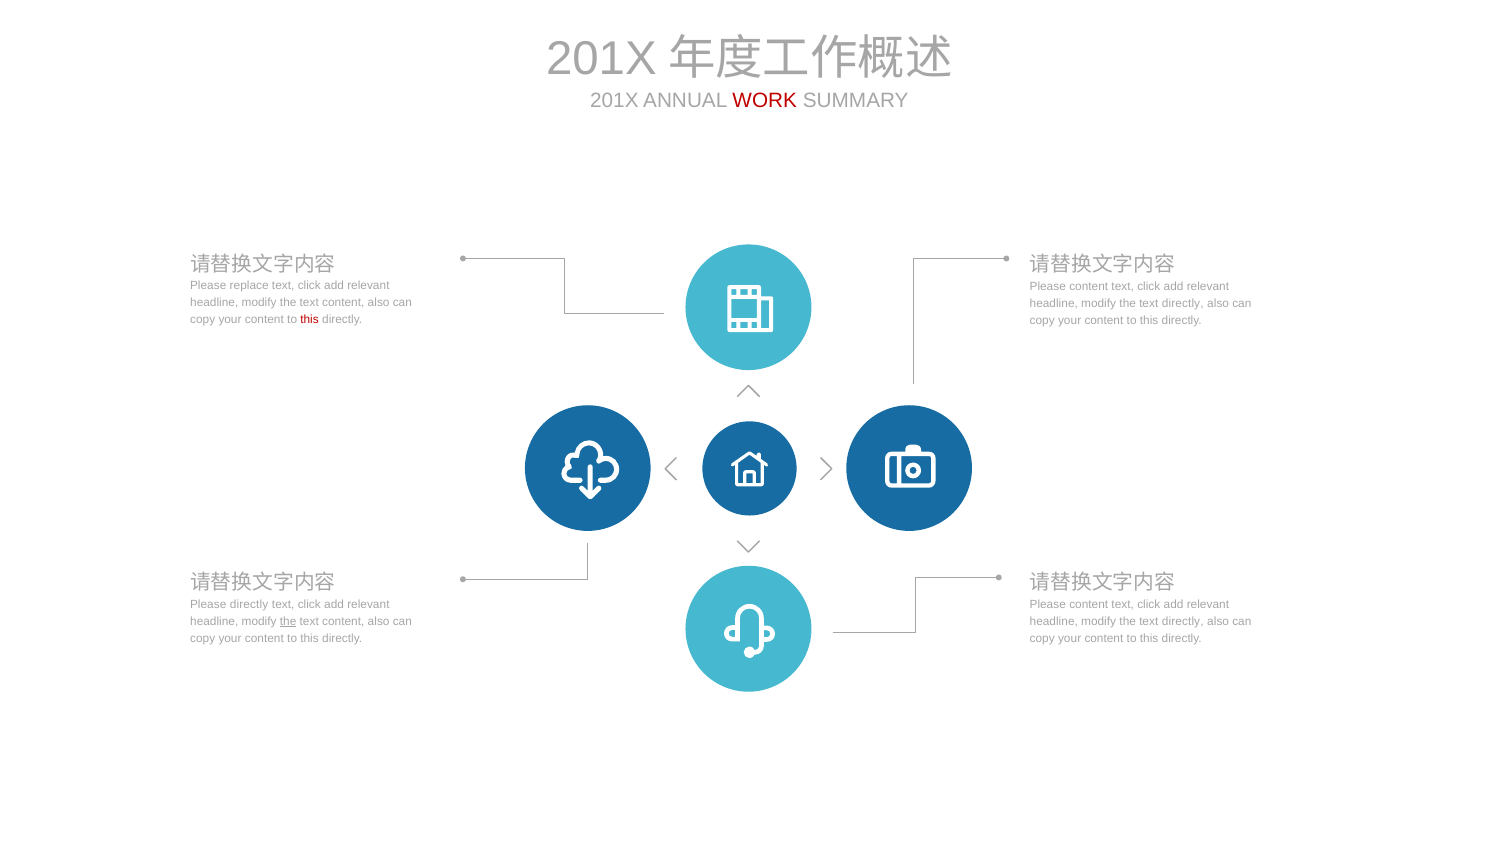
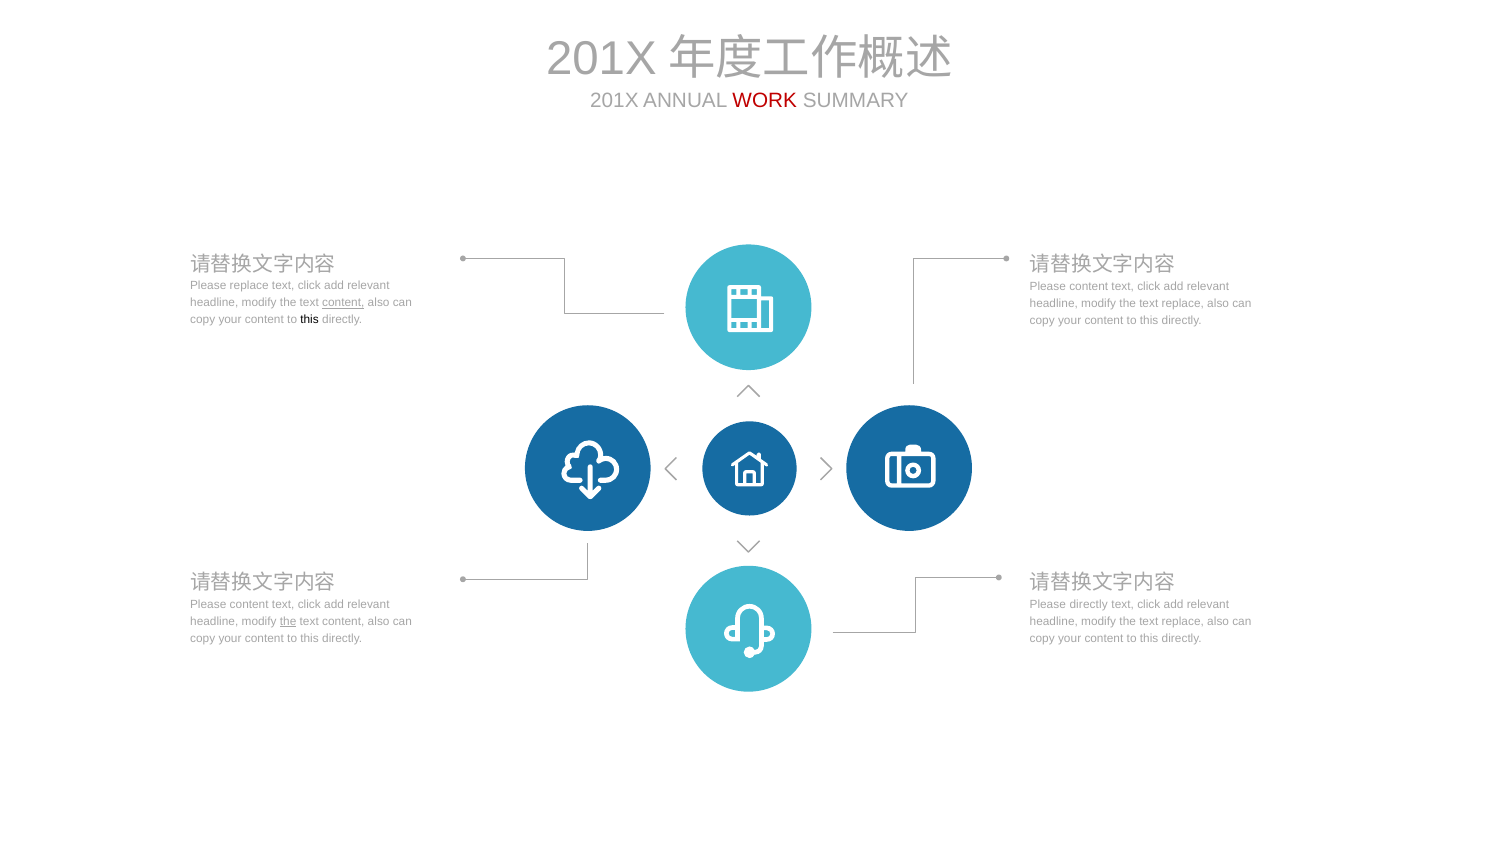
content underline: none -> present (343, 303)
directly: directly -> replace (1183, 304)
this colour: red -> black (310, 320)
directly: directly -> content (249, 605)
content: content -> directly (1089, 605)
directly: directly -> replace (1183, 622)
